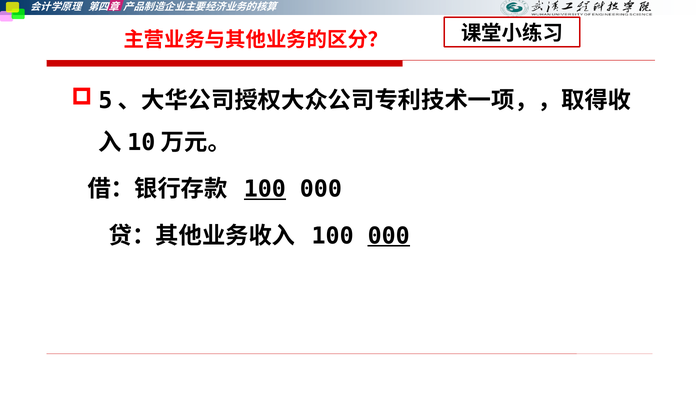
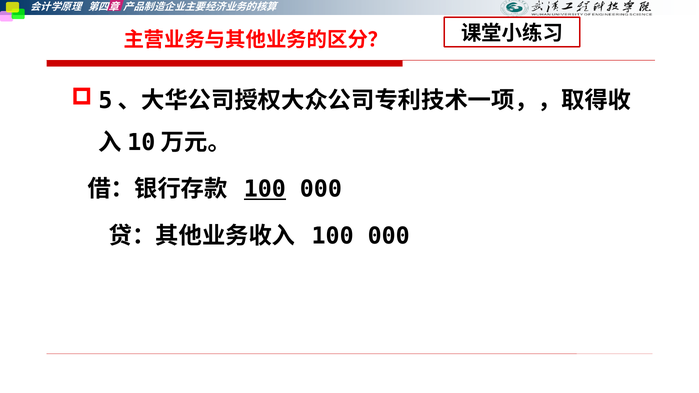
000 underline: present -> none (389, 236)
